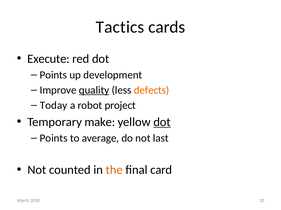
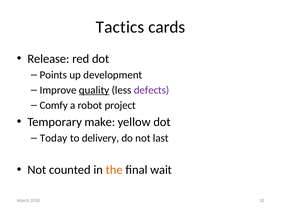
Execute: Execute -> Release (48, 59)
defects colour: orange -> purple (152, 90)
Today: Today -> Comfy (54, 106)
dot underline: present -> none (162, 122)
Points: Points -> Today (54, 139)
average: average -> delivery (100, 139)
card: card -> wait (161, 170)
